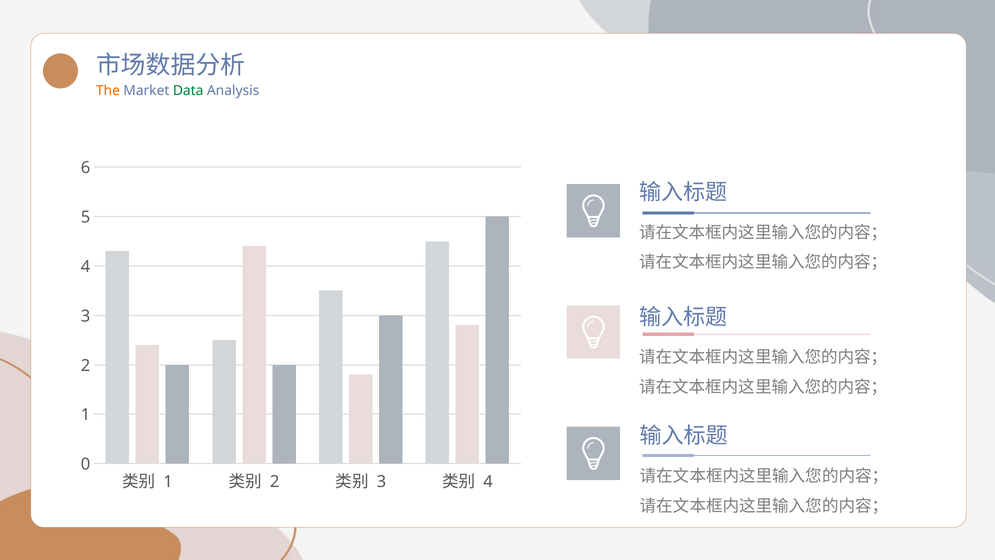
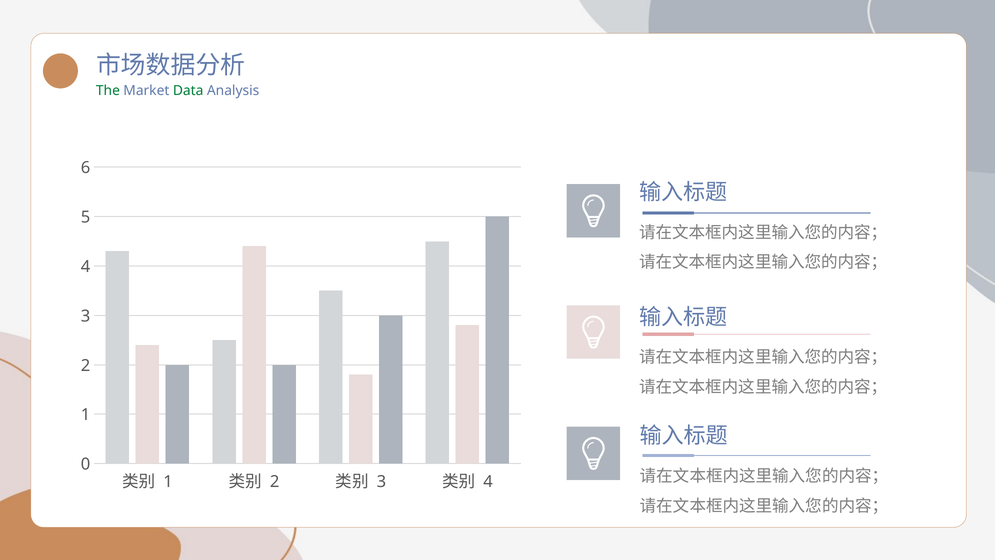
The colour: orange -> green (108, 91)
